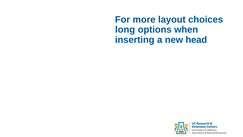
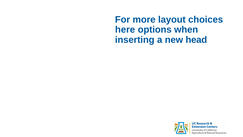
long: long -> here (125, 30)
